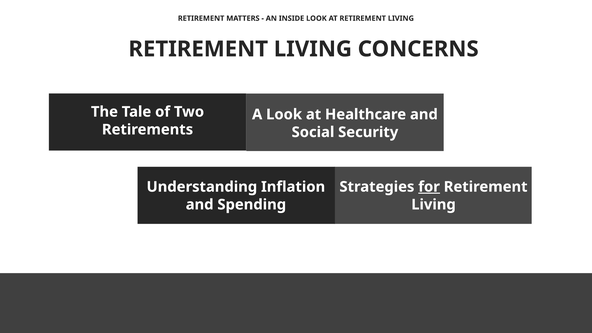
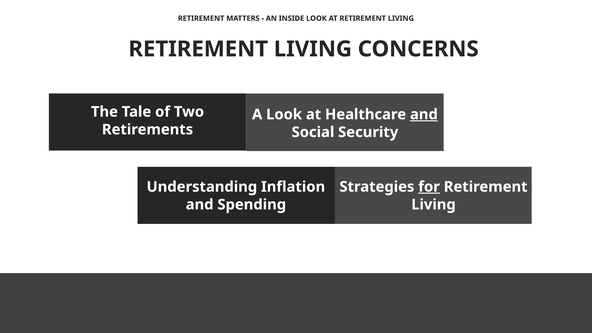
and underline: none -> present (424, 114)
